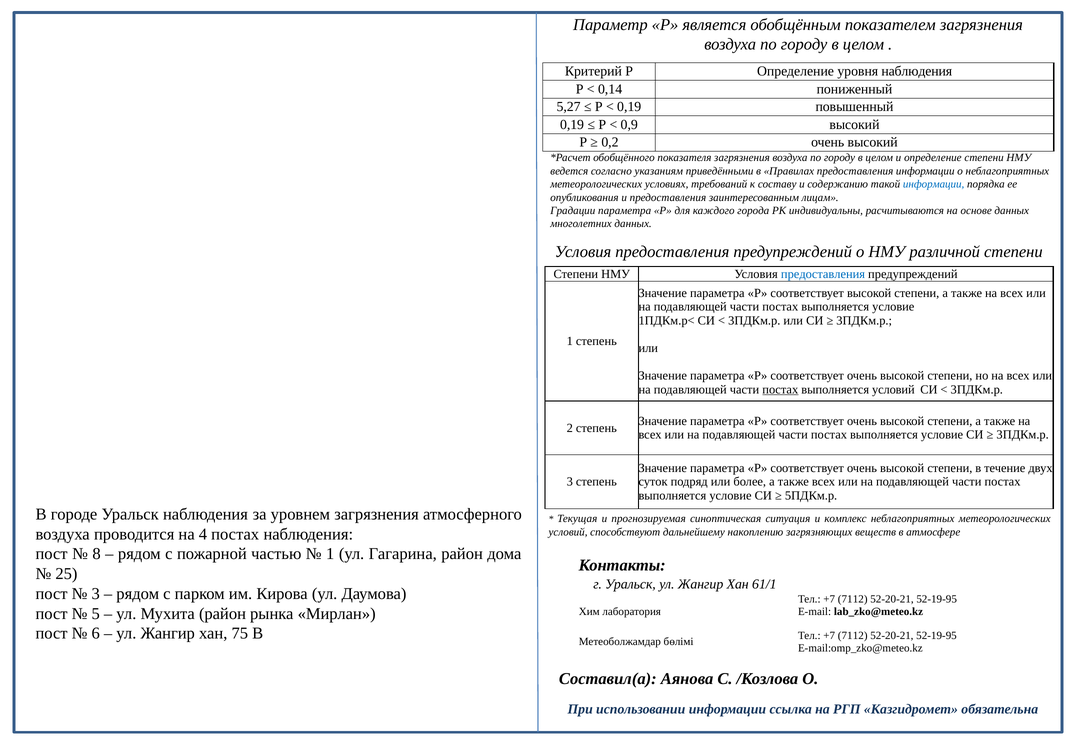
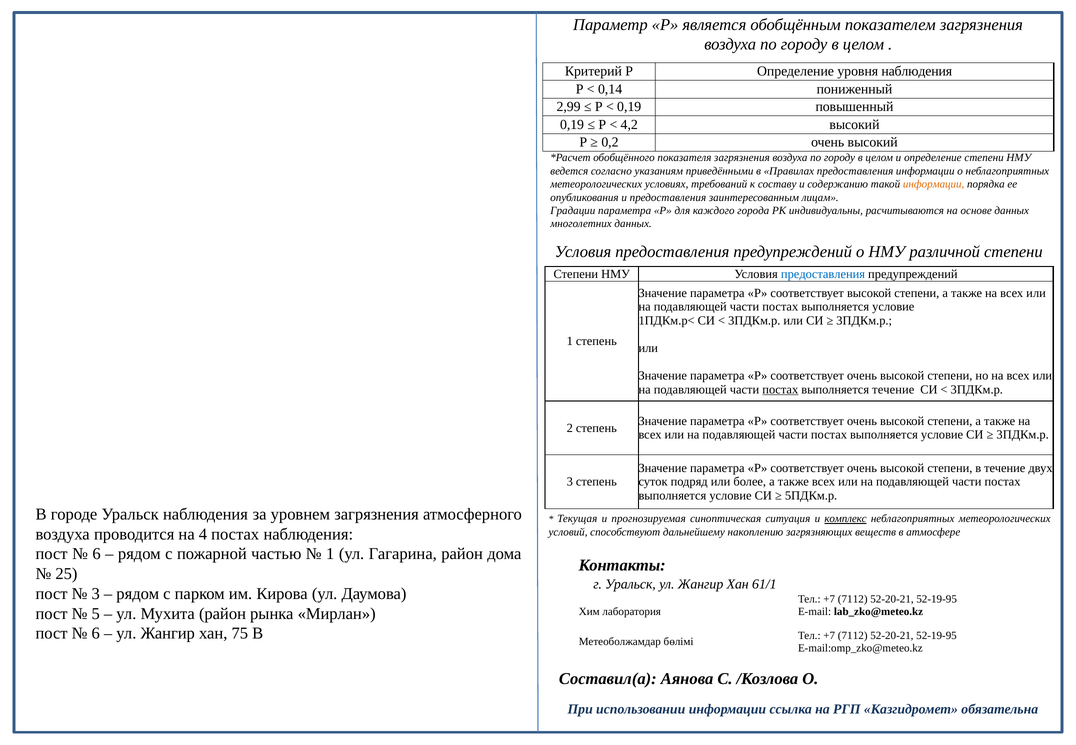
5,27: 5,27 -> 2,99 (569, 107)
0,9: 0,9 -> 4,2 (629, 125)
информации colour: blue -> orange (934, 184)
выполняется условий: условий -> течение (893, 389)
комплекс underline: none -> present (846, 519)
8: 8 -> 6 (97, 554)
